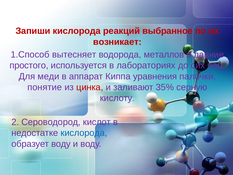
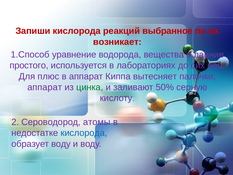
вытесняет: вытесняет -> уравнение (74, 54)
металлов: металлов -> вещества (164, 54)
меди: меди -> плюс (48, 76)
уравнения: уравнения -> вытесняет (155, 76)
понятие: понятие -> аппарат (45, 87)
цинка colour: red -> green (90, 87)
35%: 35% -> 50% (165, 87)
кислот: кислот -> атомы (97, 122)
